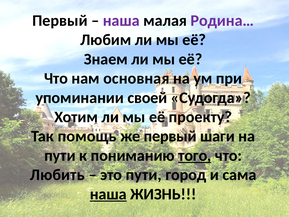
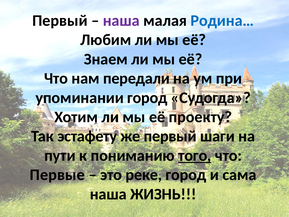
Родина… colour: purple -> blue (222, 21)
основная: основная -> передали (136, 78)
упоминании своей: своей -> город (147, 98)
помощь: помощь -> эстафету (87, 136)
Любить: Любить -> Первые (57, 175)
это пути: пути -> реке (144, 175)
наша underline: present -> none (108, 194)
